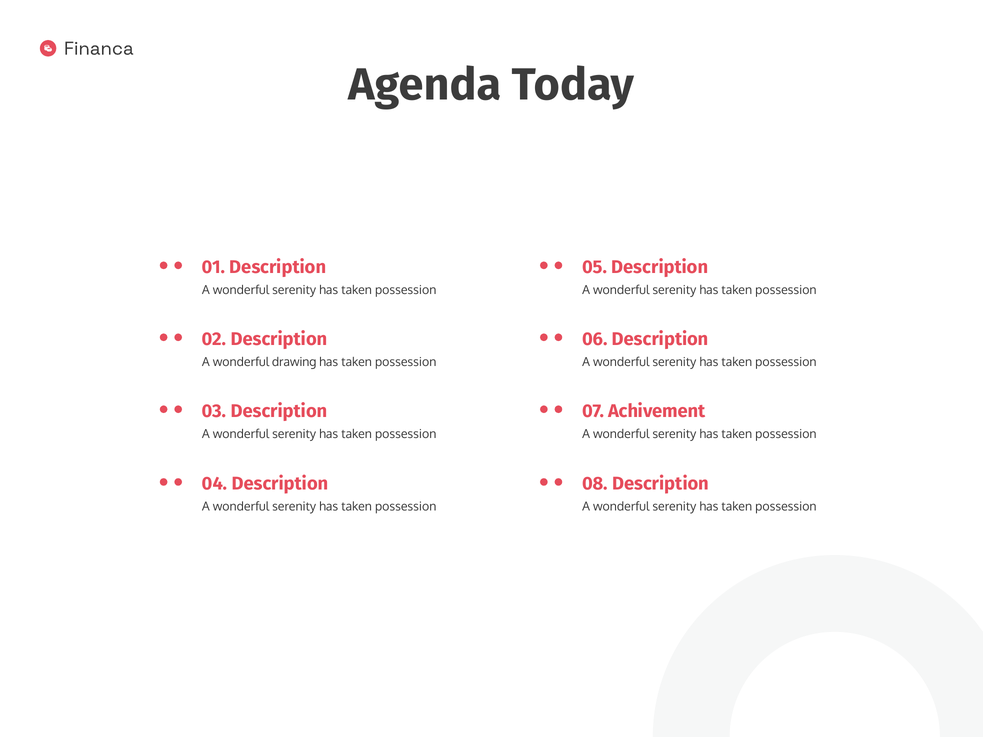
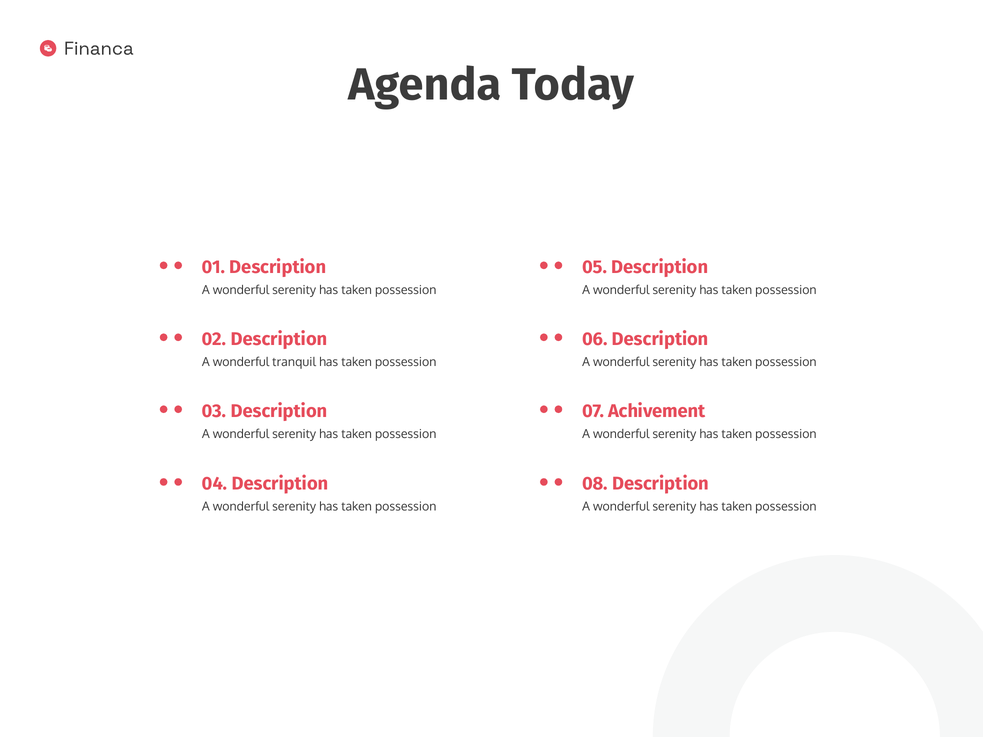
drawing: drawing -> tranquil (294, 362)
